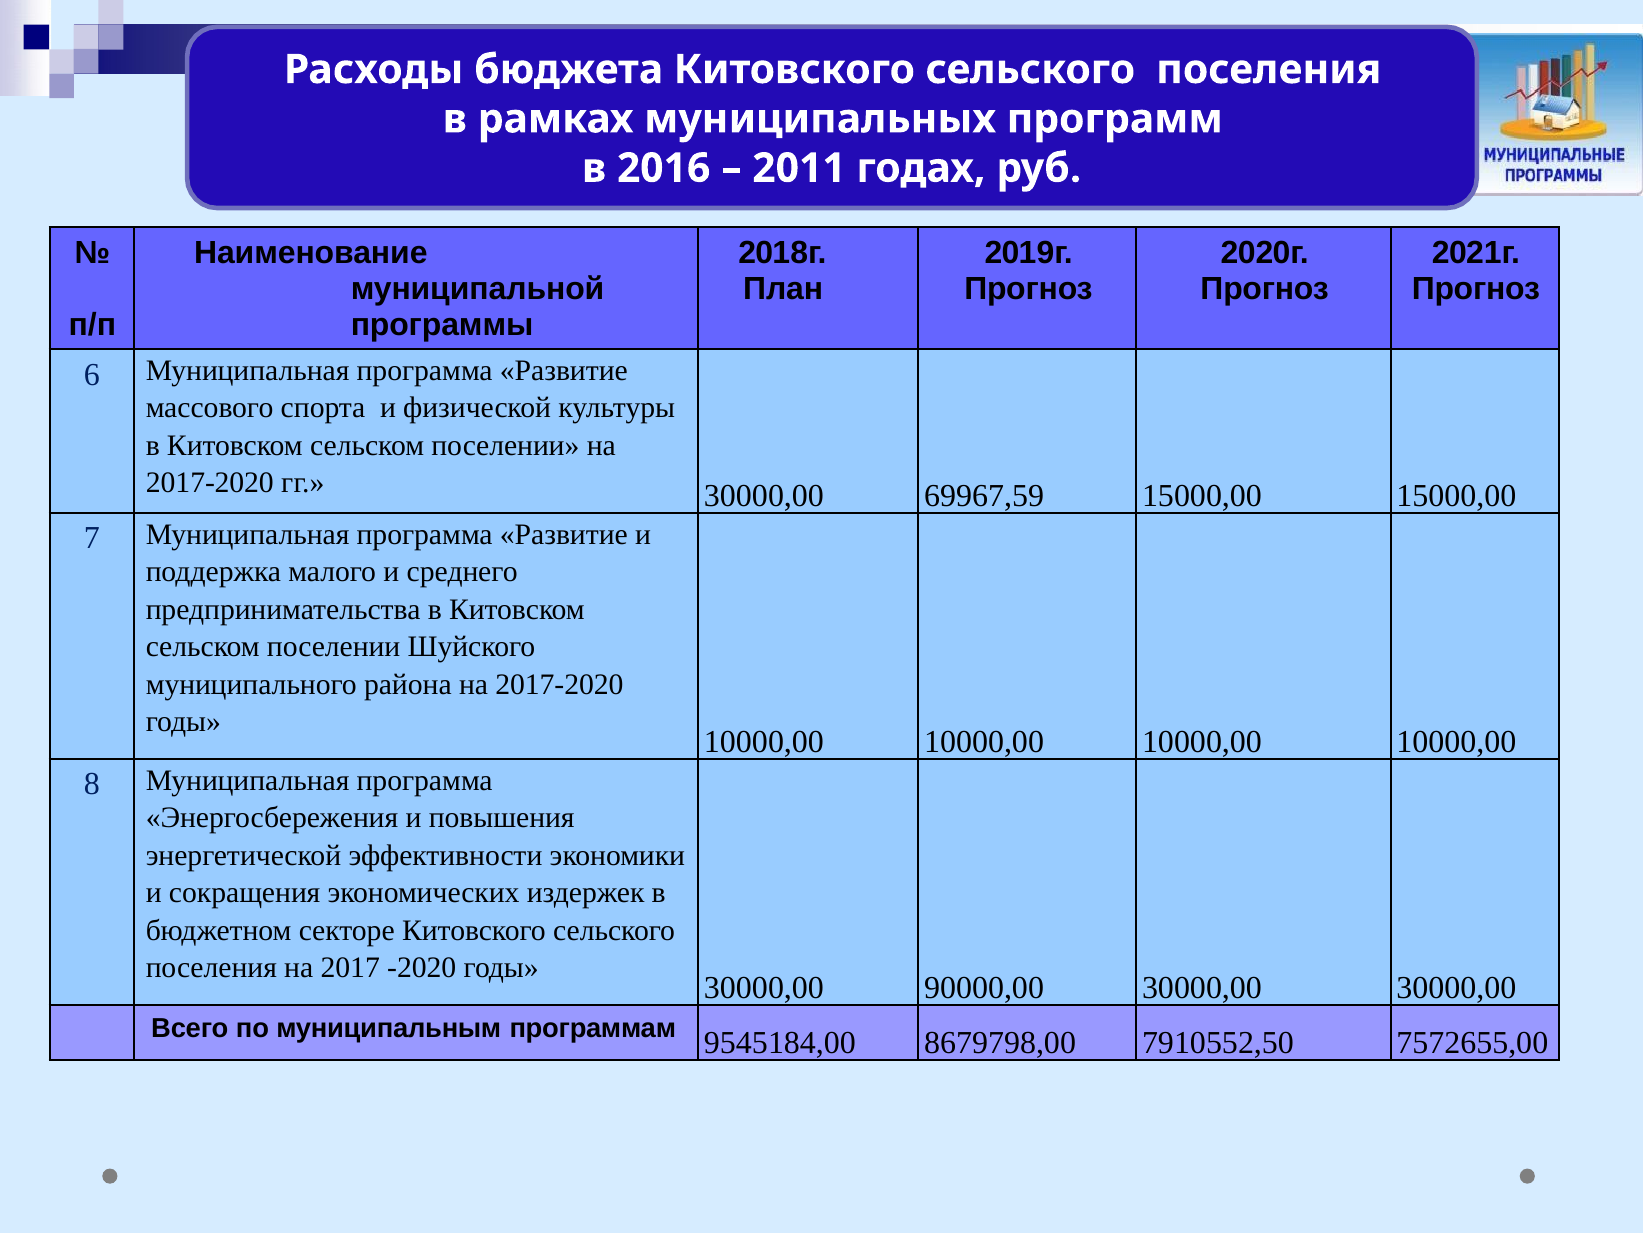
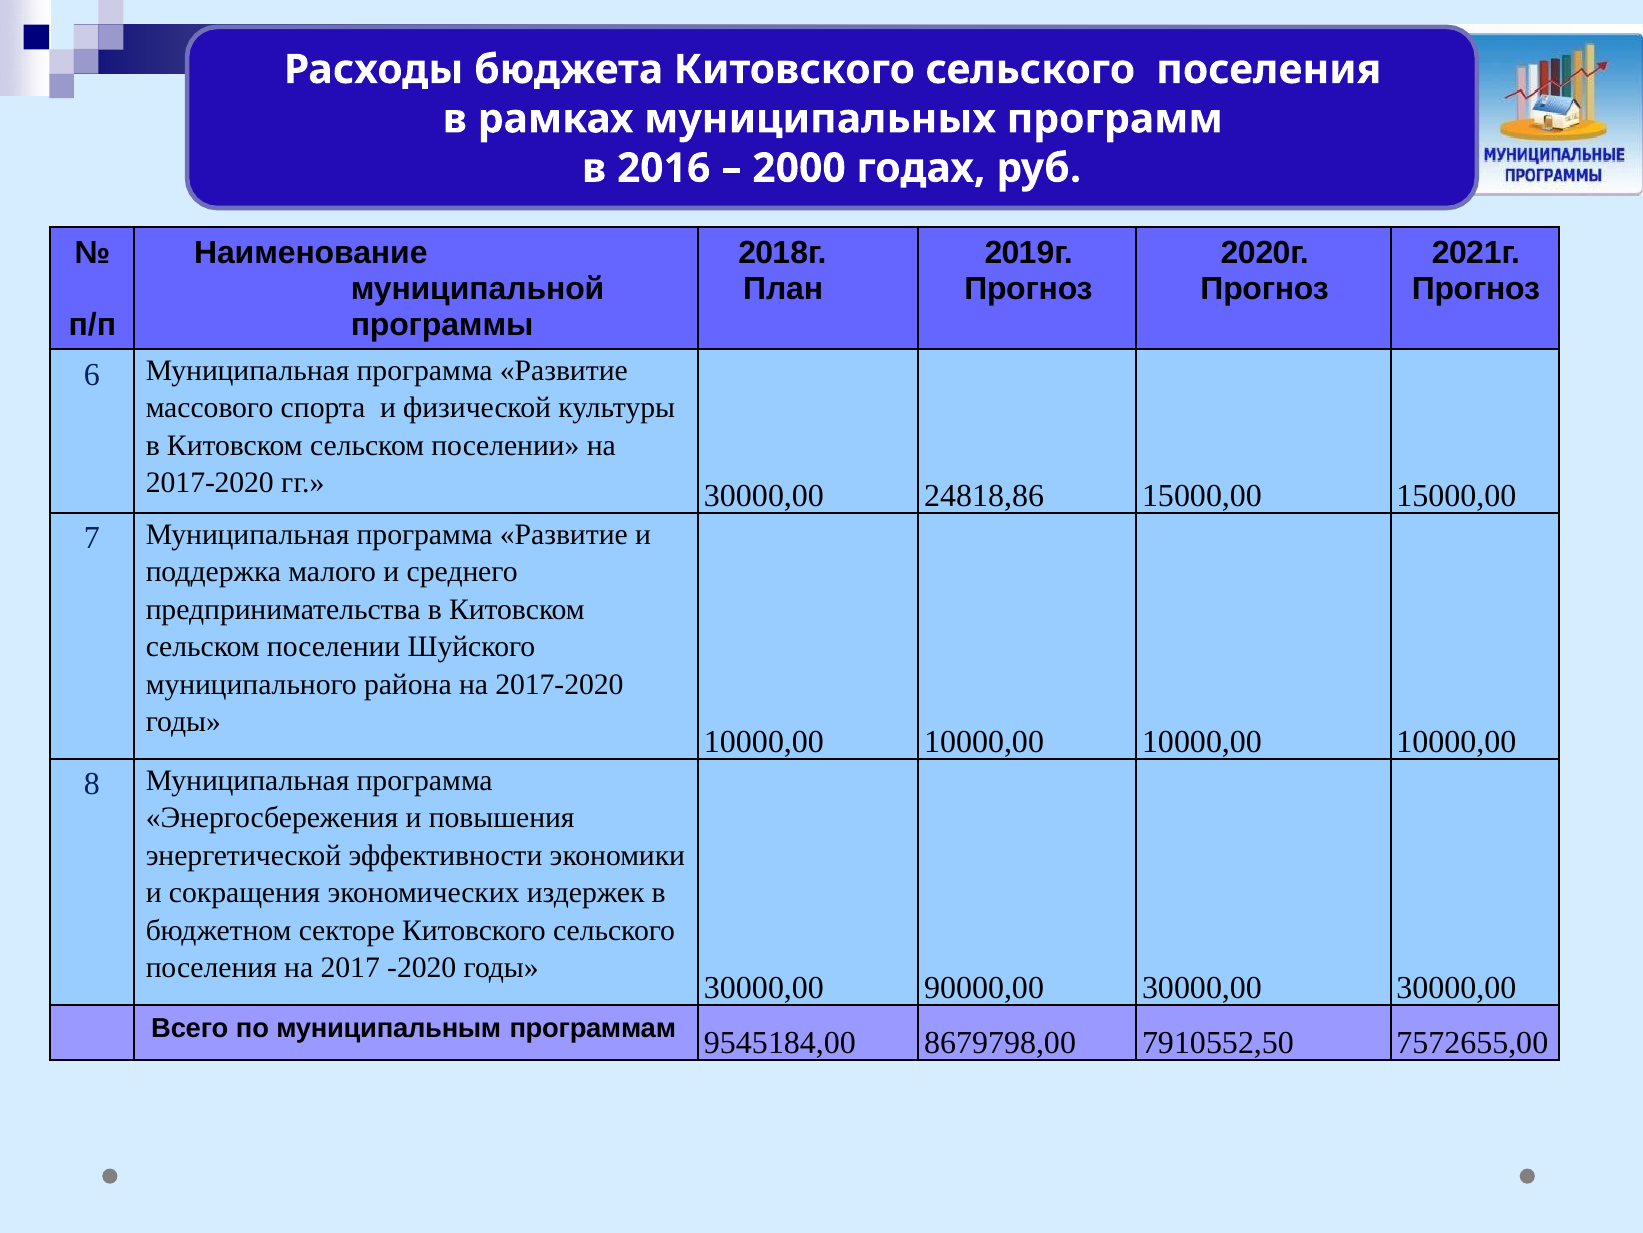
2011: 2011 -> 2000 (799, 168)
69967,59: 69967,59 -> 24818,86 (984, 496)
